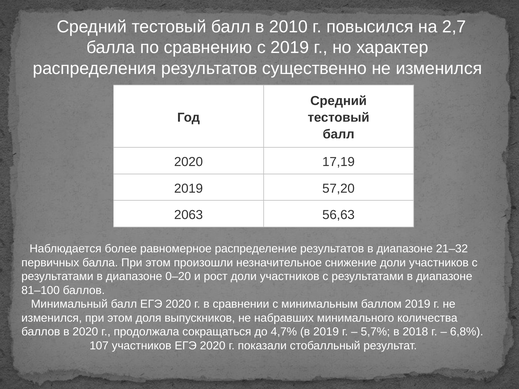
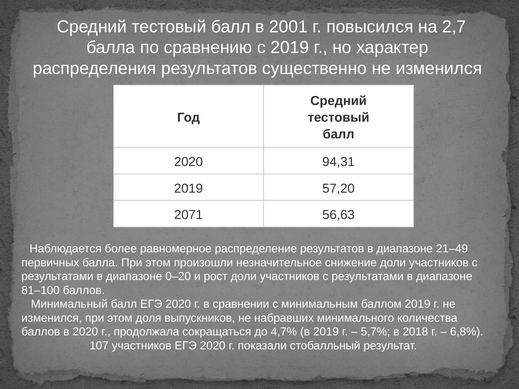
2010: 2010 -> 2001 (289, 27)
17,19: 17,19 -> 94,31 (339, 162)
2063: 2063 -> 2071 (189, 215)
21–32: 21–32 -> 21–49 (452, 249)
